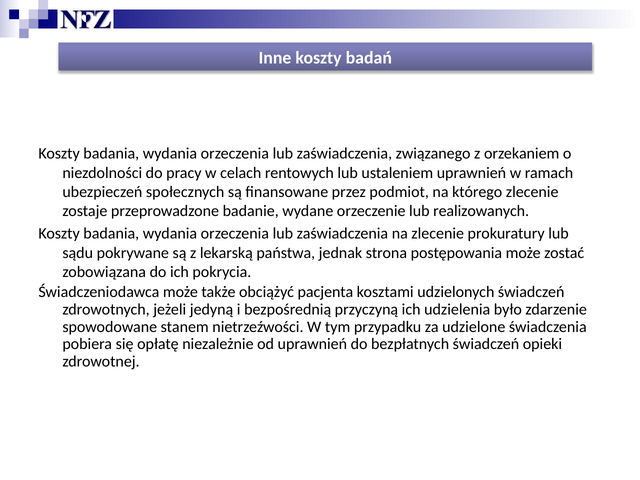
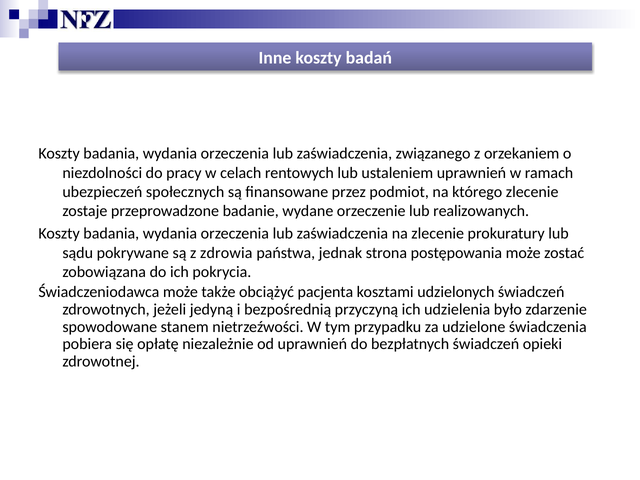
lekarską: lekarską -> zdrowia (226, 253)
